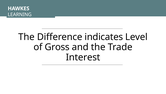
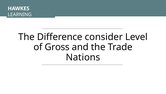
indicates: indicates -> consider (104, 37)
Interest: Interest -> Nations (83, 57)
